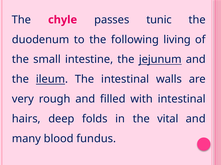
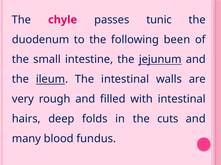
living: living -> been (177, 40)
vital: vital -> cuts (168, 119)
